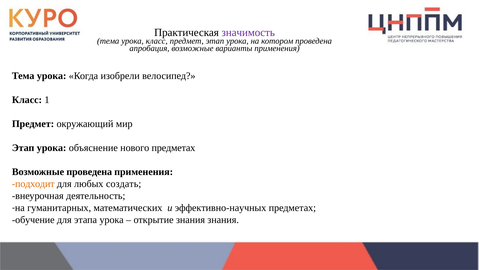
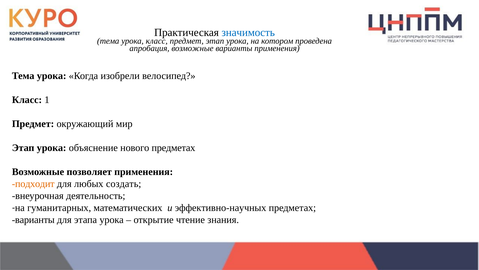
значимость colour: purple -> blue (248, 32)
Возможные проведена: проведена -> позволяет (89, 172)
обучение: обучение -> варианты (33, 220)
открытие знания: знания -> чтение (190, 220)
